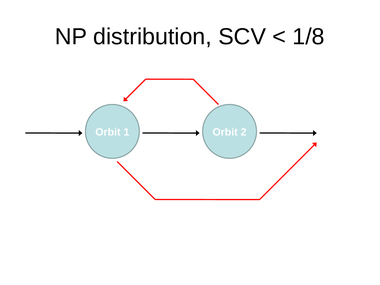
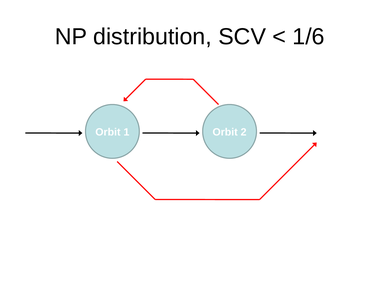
1/8: 1/8 -> 1/6 (309, 37)
